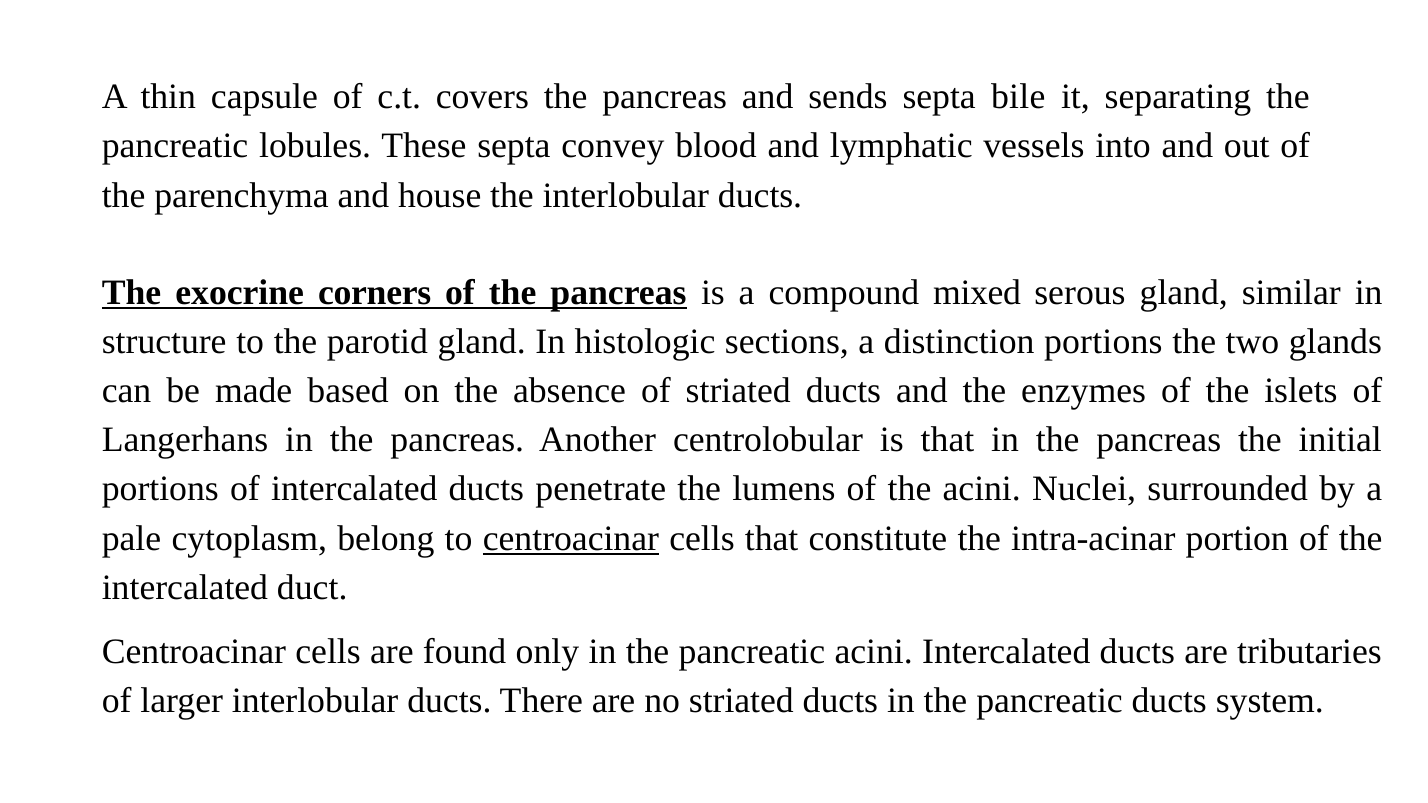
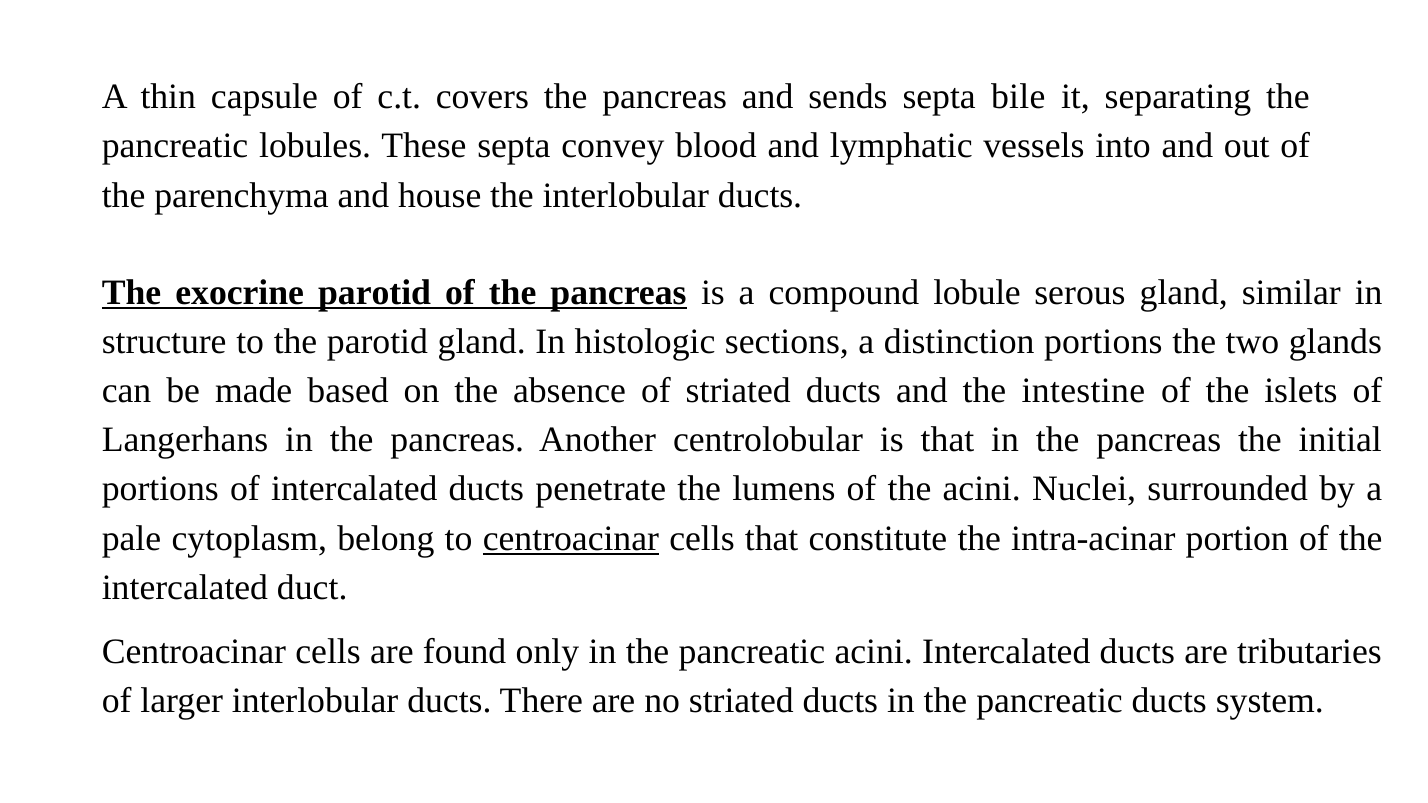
exocrine corners: corners -> parotid (375, 292)
mixed: mixed -> lobule (977, 292)
enzymes: enzymes -> intestine (1083, 391)
